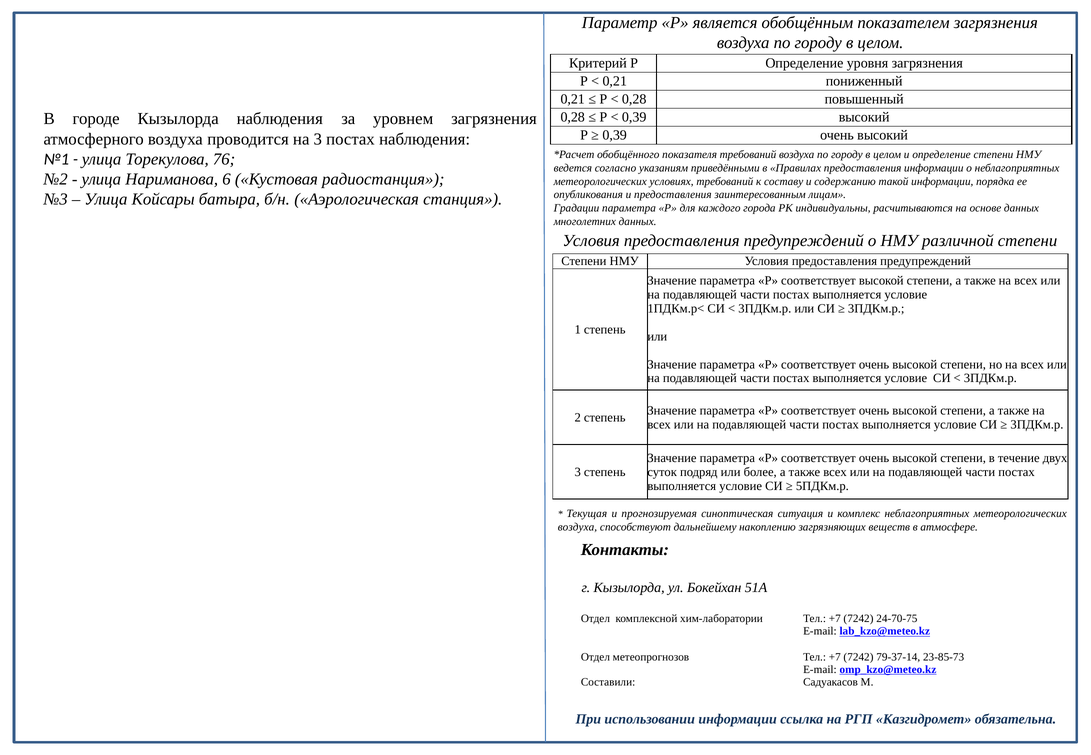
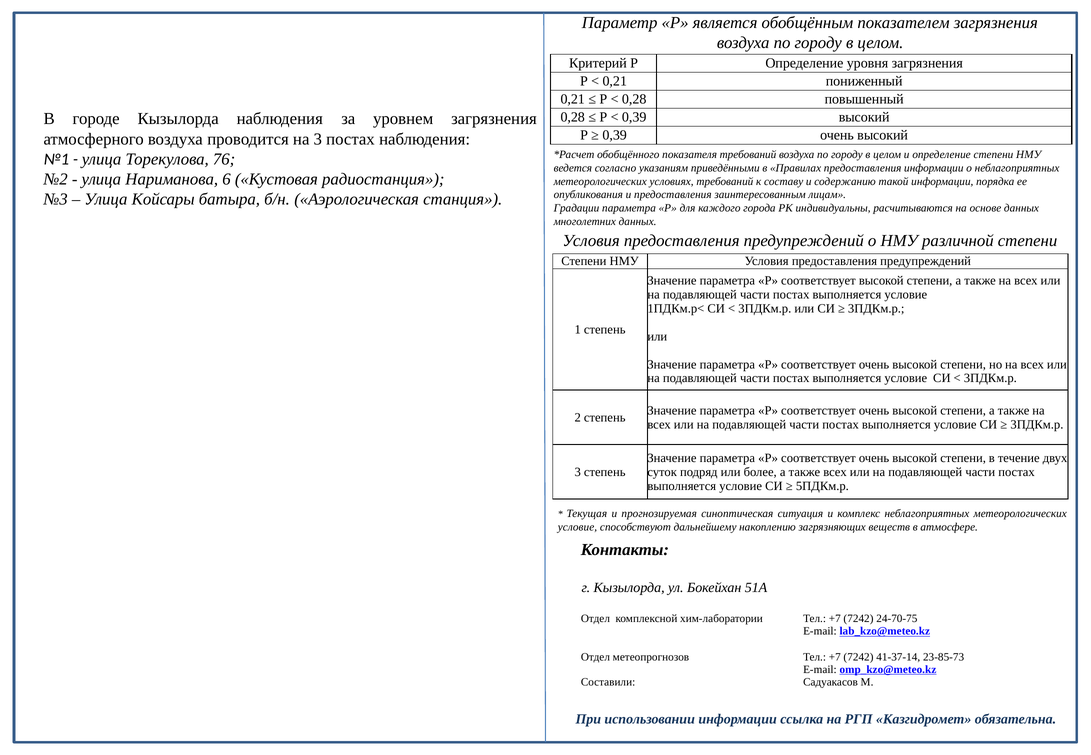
воздуха: воздуха -> условие (577, 527)
79-37-14: 79-37-14 -> 41-37-14 (898, 657)
